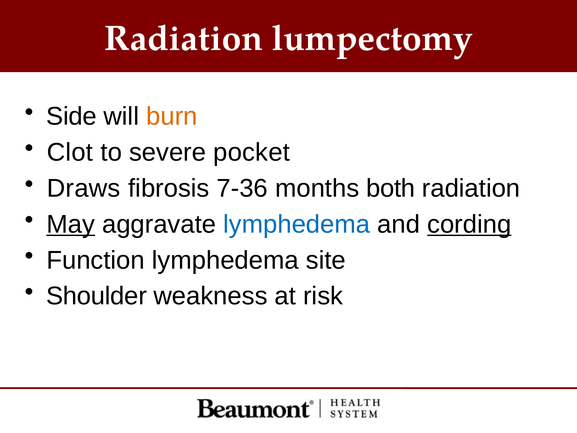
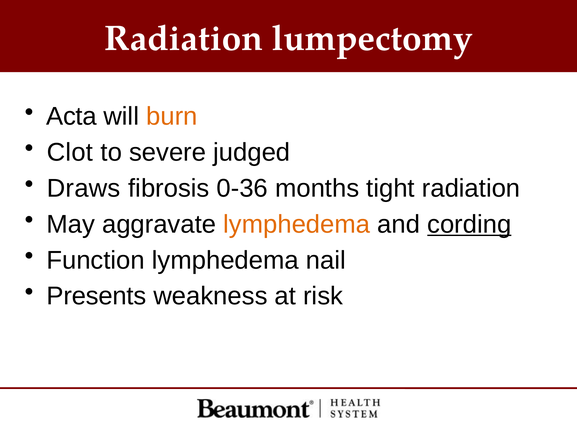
Side: Side -> Acta (71, 116)
pocket: pocket -> judged (252, 152)
7-36: 7-36 -> 0-36 (242, 188)
both: both -> tight (391, 188)
May underline: present -> none (71, 224)
lymphedema colour: blue -> orange (297, 224)
site: site -> nail (326, 260)
Shoulder: Shoulder -> Presents (96, 296)
